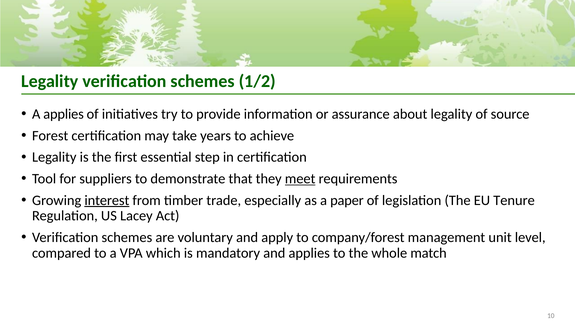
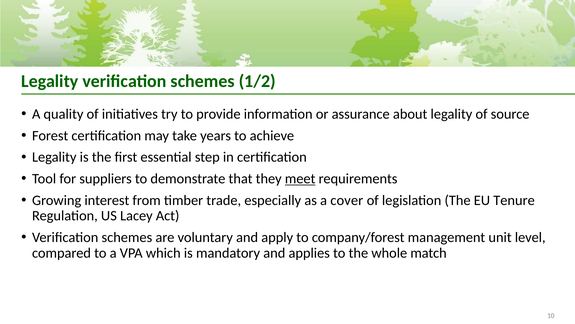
A applies: applies -> quality (63, 114)
interest underline: present -> none (107, 200)
paper: paper -> cover (347, 200)
